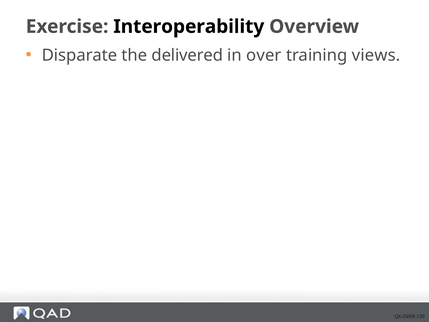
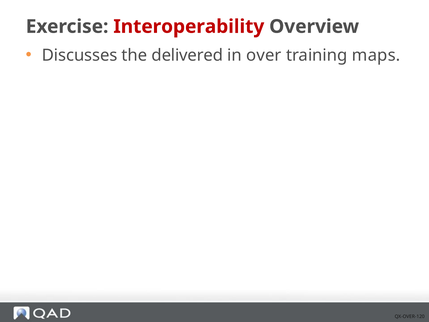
Interoperability colour: black -> red (189, 27)
Disparate: Disparate -> Discusses (80, 55)
views: views -> maps (376, 55)
